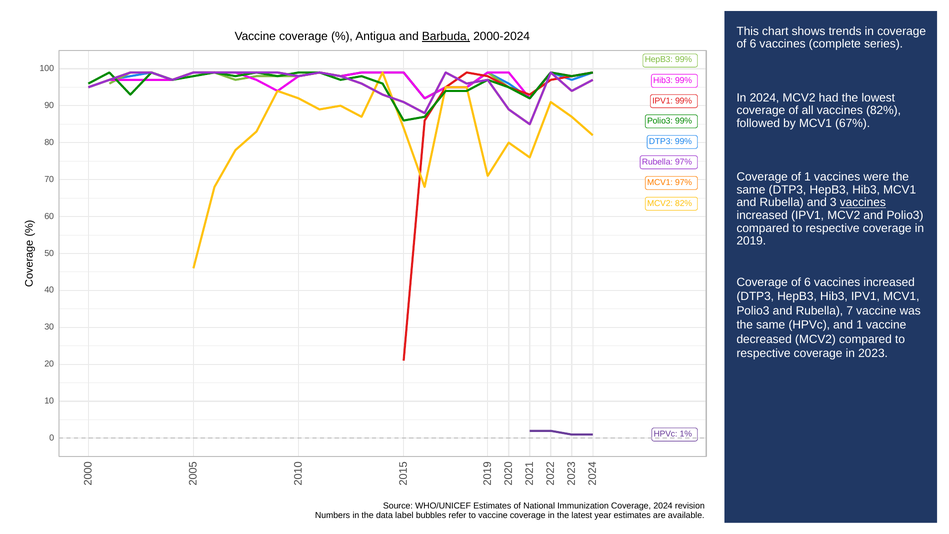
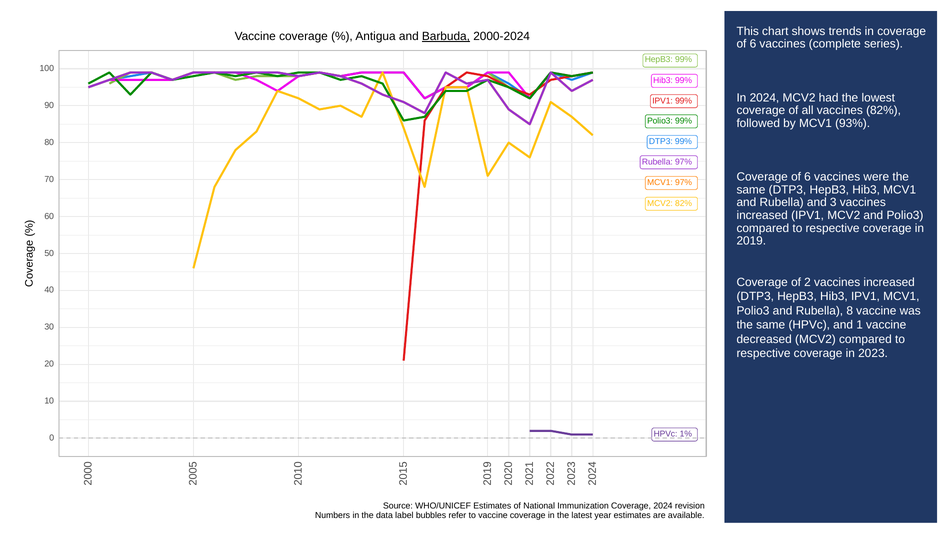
67%: 67% -> 93% (853, 123)
1: 1 -> 6 (808, 177)
vaccines underline: present -> none (863, 202)
6: 6 -> 2 (808, 282)
7: 7 -> 8 (850, 311)
